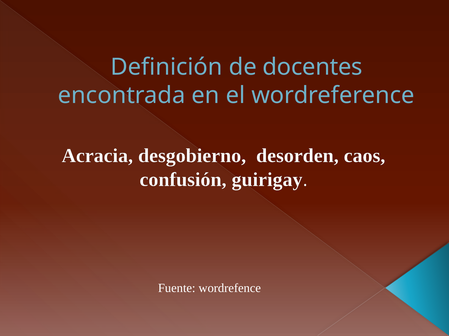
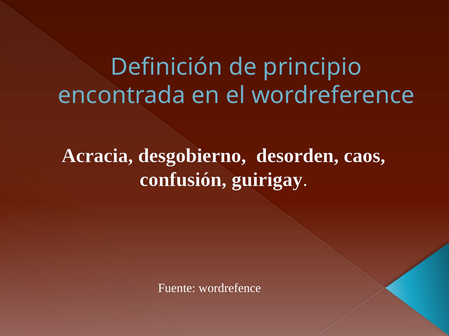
docentes: docentes -> principio (312, 67)
